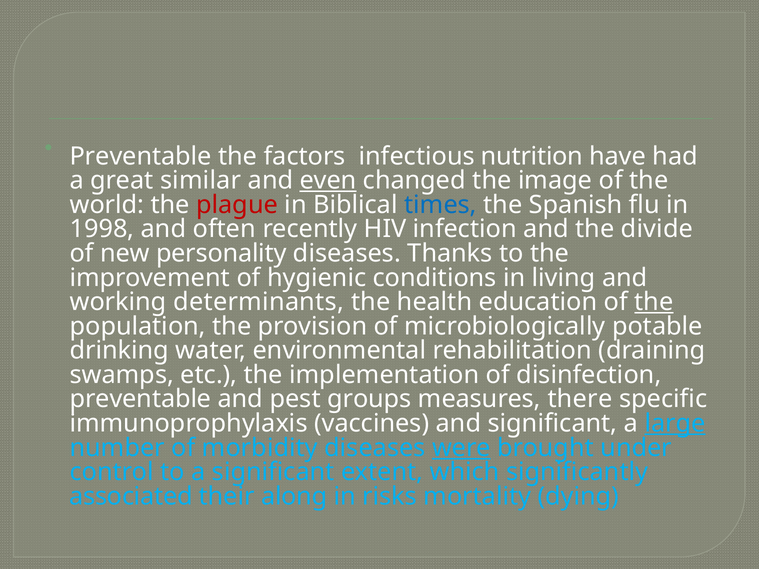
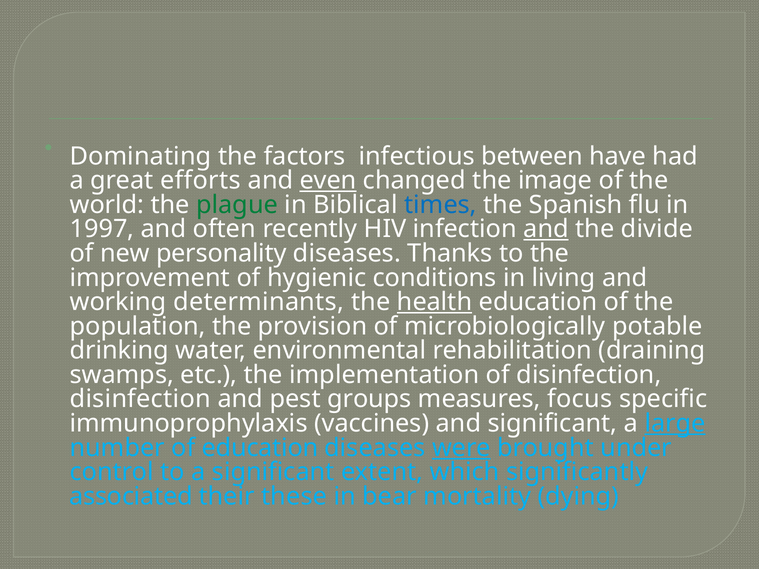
Preventable: Preventable -> Dominating (141, 156)
nutrition: nutrition -> between (532, 156)
similar: similar -> efforts (201, 181)
plague colour: red -> green (237, 205)
1998: 1998 -> 1997 (102, 229)
and underline: none -> present (546, 229)
health underline: none -> present (435, 302)
the underline: present -> none (654, 302)
preventable: preventable -> disinfection (140, 399)
there: there -> focus (580, 399)
of morbidity: morbidity -> education (260, 448)
along: along -> these (294, 496)
risks: risks -> bear (390, 496)
